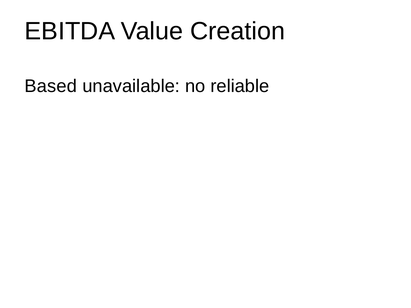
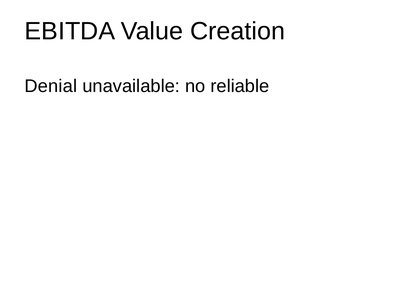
Based: Based -> Denial (51, 86)
